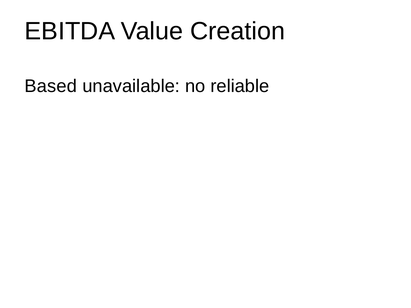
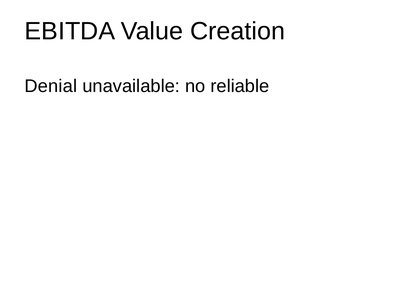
Based: Based -> Denial (51, 86)
